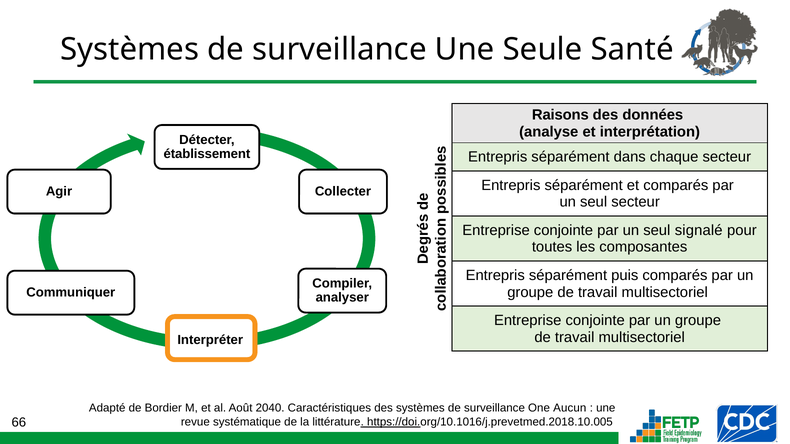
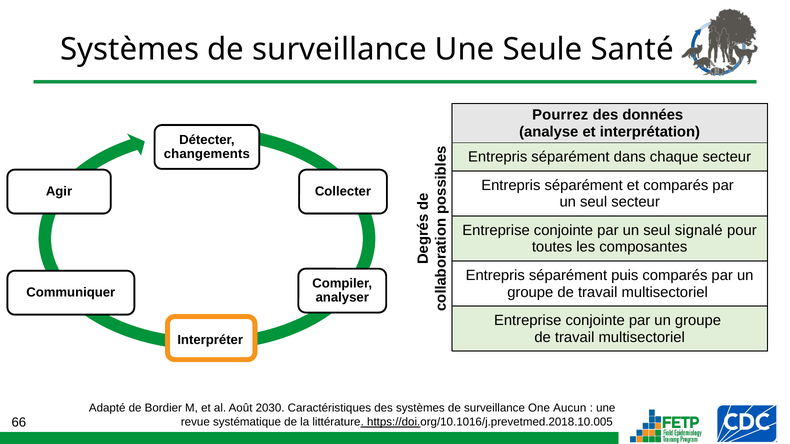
Raisons: Raisons -> Pourrez (560, 115)
établissement: établissement -> changements (207, 154)
2040: 2040 -> 2030 (270, 408)
